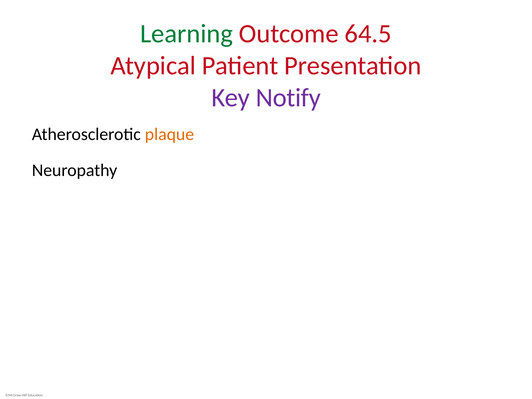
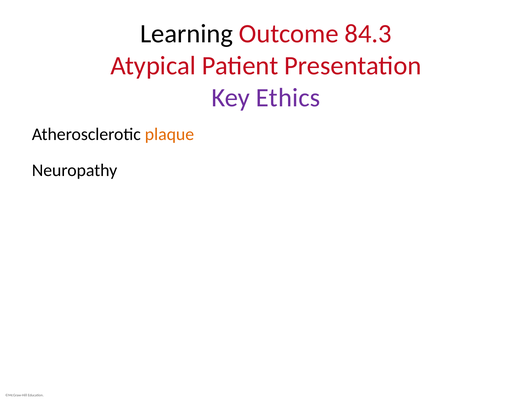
Learning colour: green -> black (186, 34)
64.5: 64.5 -> 84.3 (368, 34)
Notify: Notify -> Ethics (288, 98)
